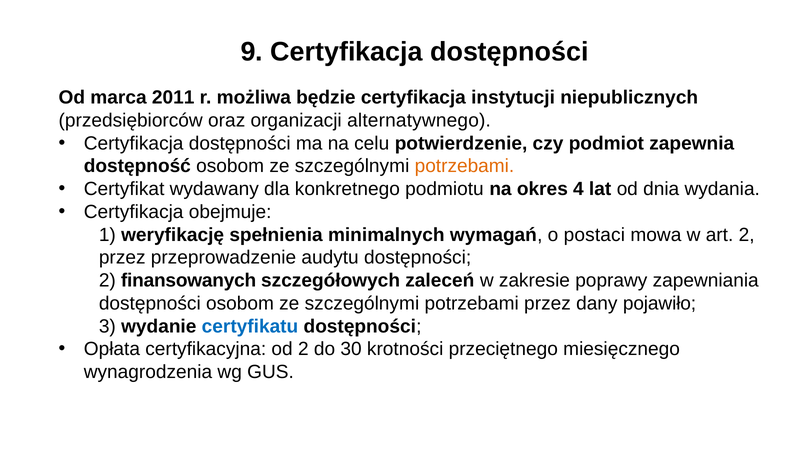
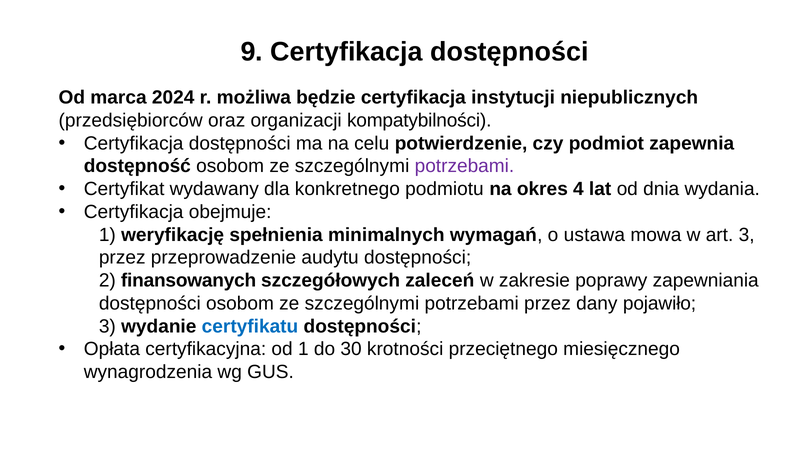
2011: 2011 -> 2024 (173, 98)
alternatywnego: alternatywnego -> kompatybilności (419, 120)
potrzebami colour: orange -> purple (464, 166)
postaci: postaci -> ustawa (594, 235)
art 2: 2 -> 3 (747, 235)
od 2: 2 -> 1 (303, 349)
